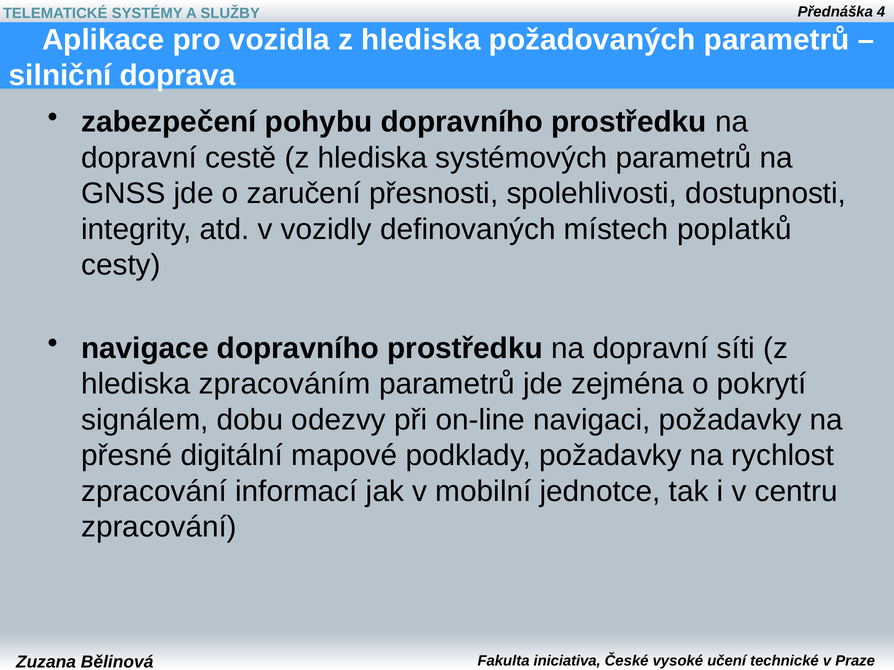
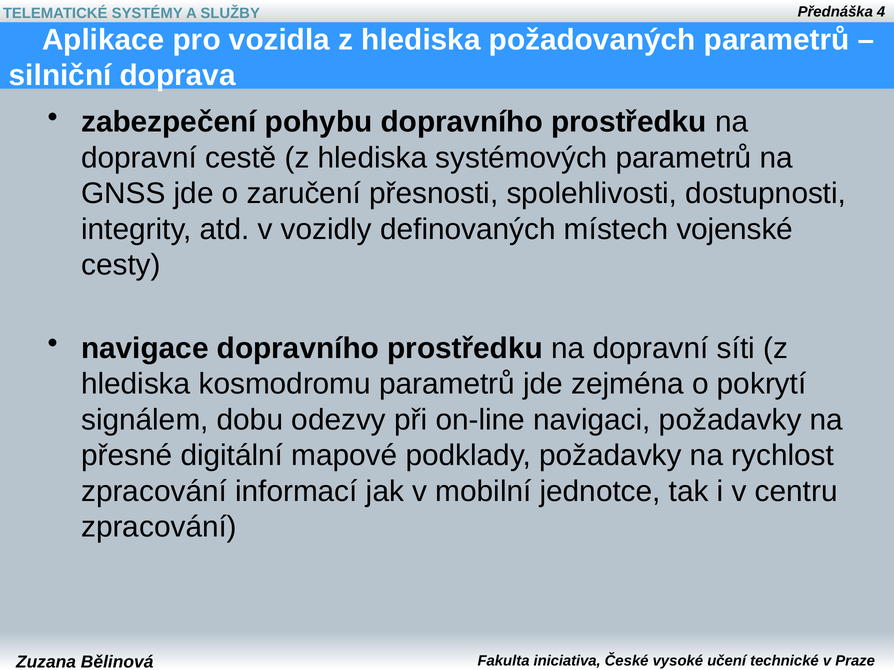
poplatků: poplatků -> vojenské (735, 230)
zpracováním: zpracováním -> kosmodromu (285, 384)
